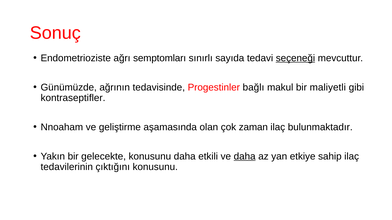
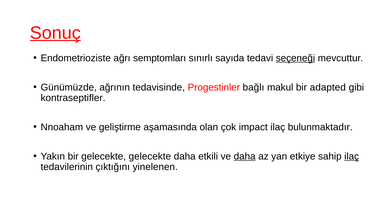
Sonuç underline: none -> present (55, 33)
maliyetli: maliyetli -> adapted (328, 87)
zaman: zaman -> impact (253, 127)
gelecekte konusunu: konusunu -> gelecekte (150, 157)
ilaç underline: none -> present (352, 157)
çıktığını konusunu: konusunu -> yinelenen (155, 167)
